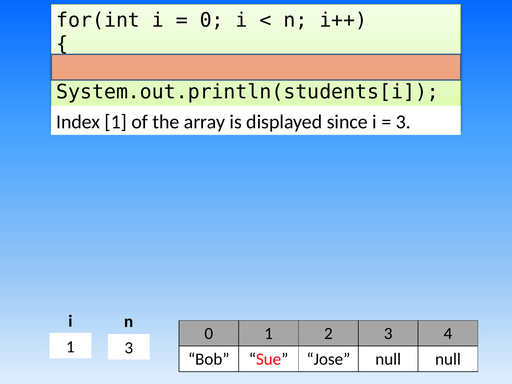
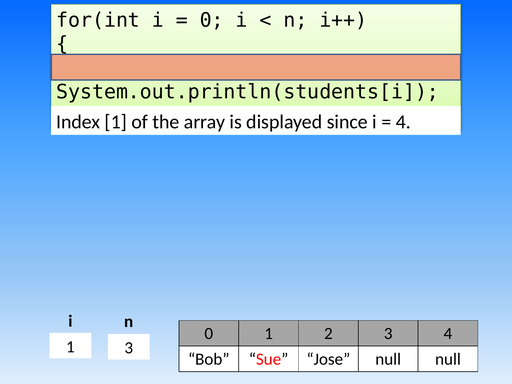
3: 3 -> 4 (403, 122)
